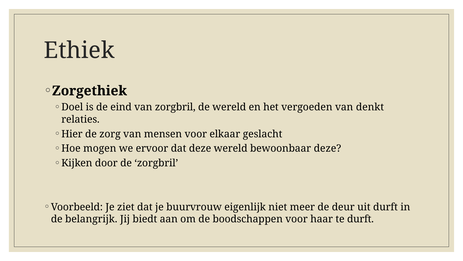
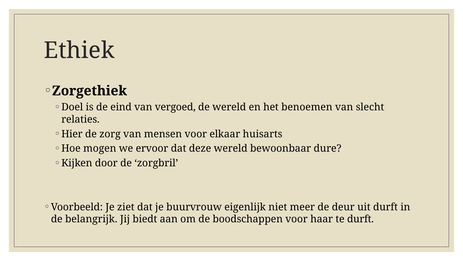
van zorgbril: zorgbril -> vergoed (175, 107)
vergoeden: vergoeden -> benoemen (307, 107)
denkt: denkt -> slecht (370, 107)
geslacht: geslacht -> huisarts (263, 134)
bewoonbaar deze: deze -> dure (328, 148)
